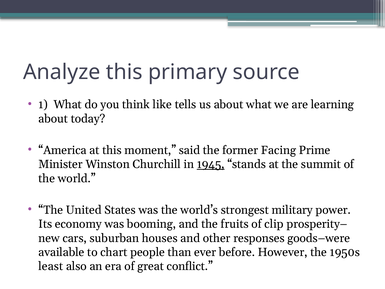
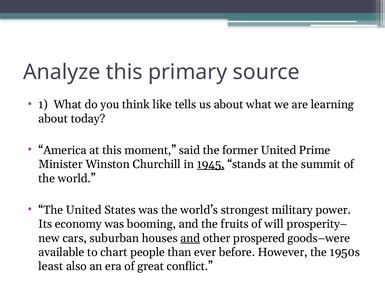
former Facing: Facing -> United (279, 150)
clip: clip -> will (274, 224)
and underline: none -> present (190, 238)
responses: responses -> prospered (259, 238)
